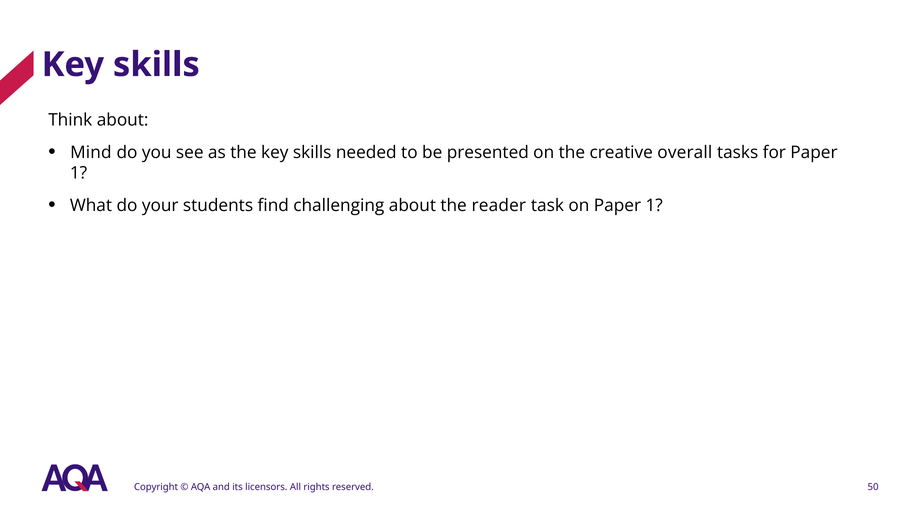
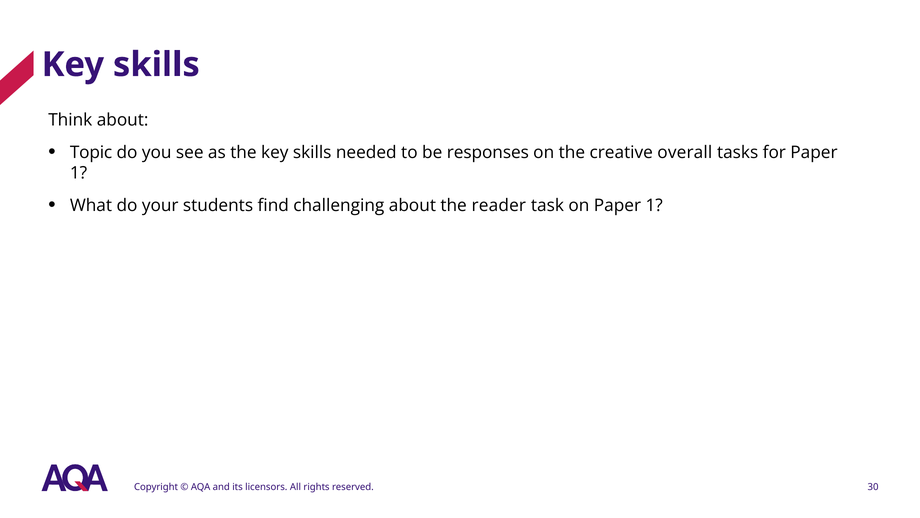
Mind: Mind -> Topic (91, 152)
presented: presented -> responses (488, 152)
50: 50 -> 30 (873, 487)
